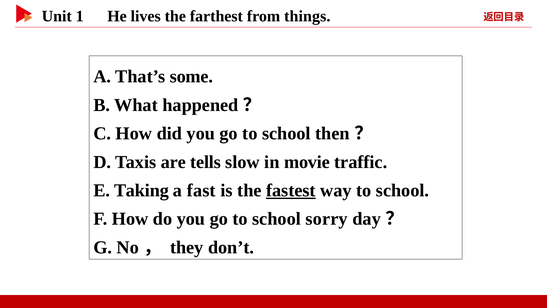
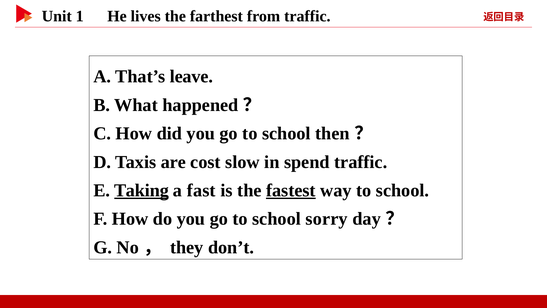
things: things -> traffic (307, 16)
some: some -> leave (191, 77)
tells: tells -> cost (205, 162)
movie: movie -> spend (307, 162)
Taking underline: none -> present (141, 190)
